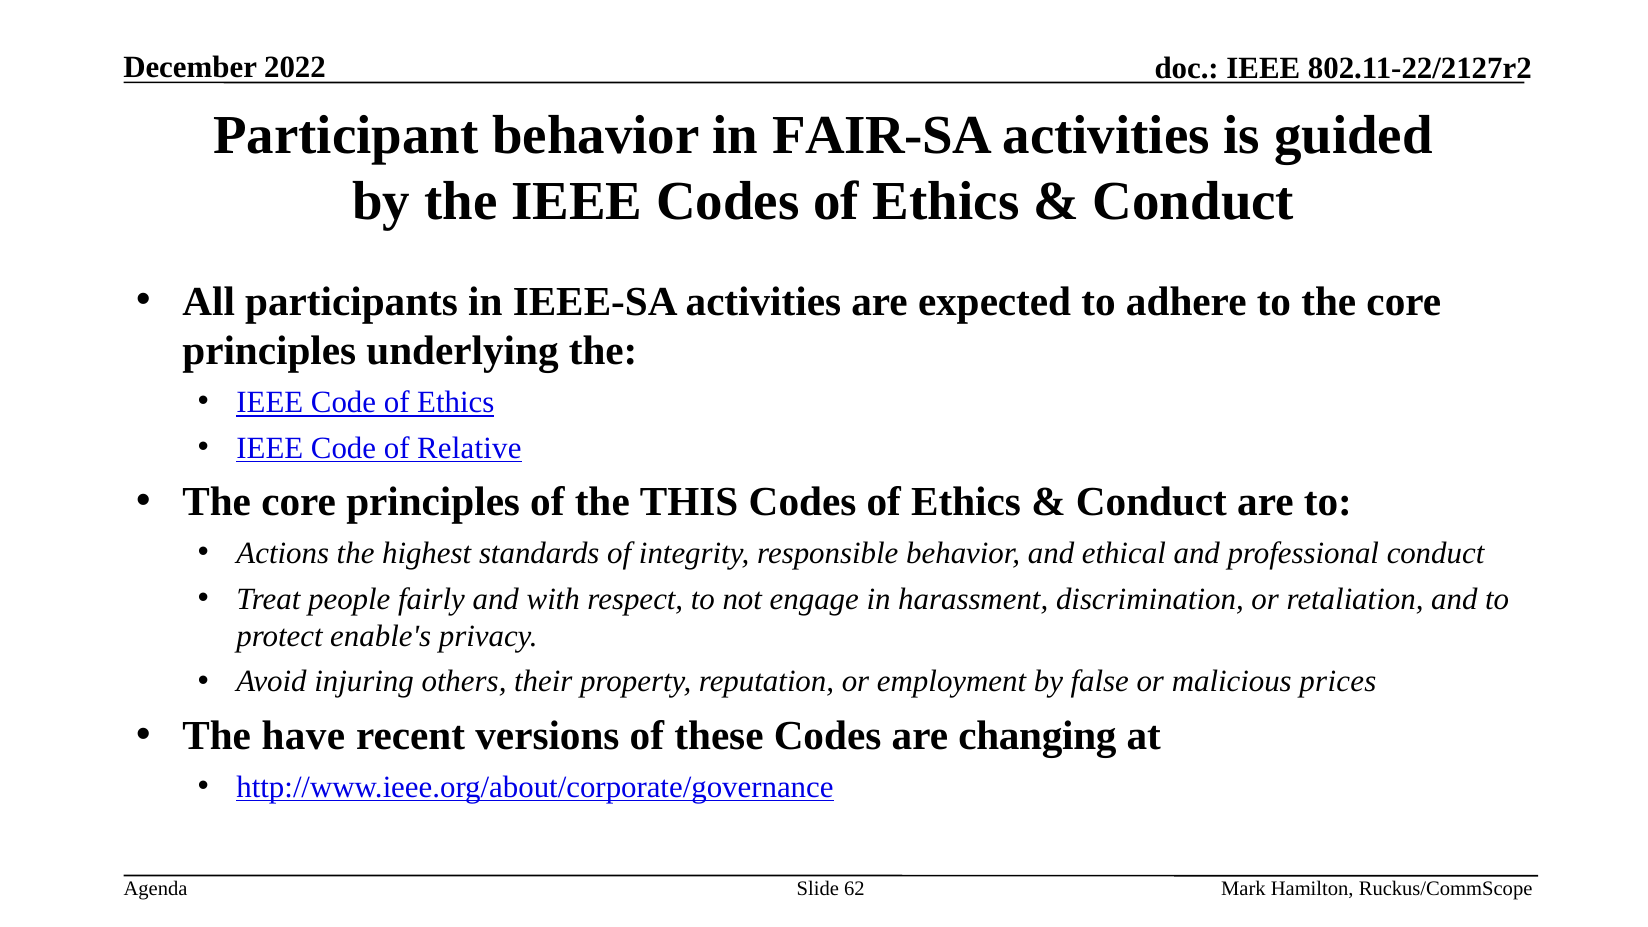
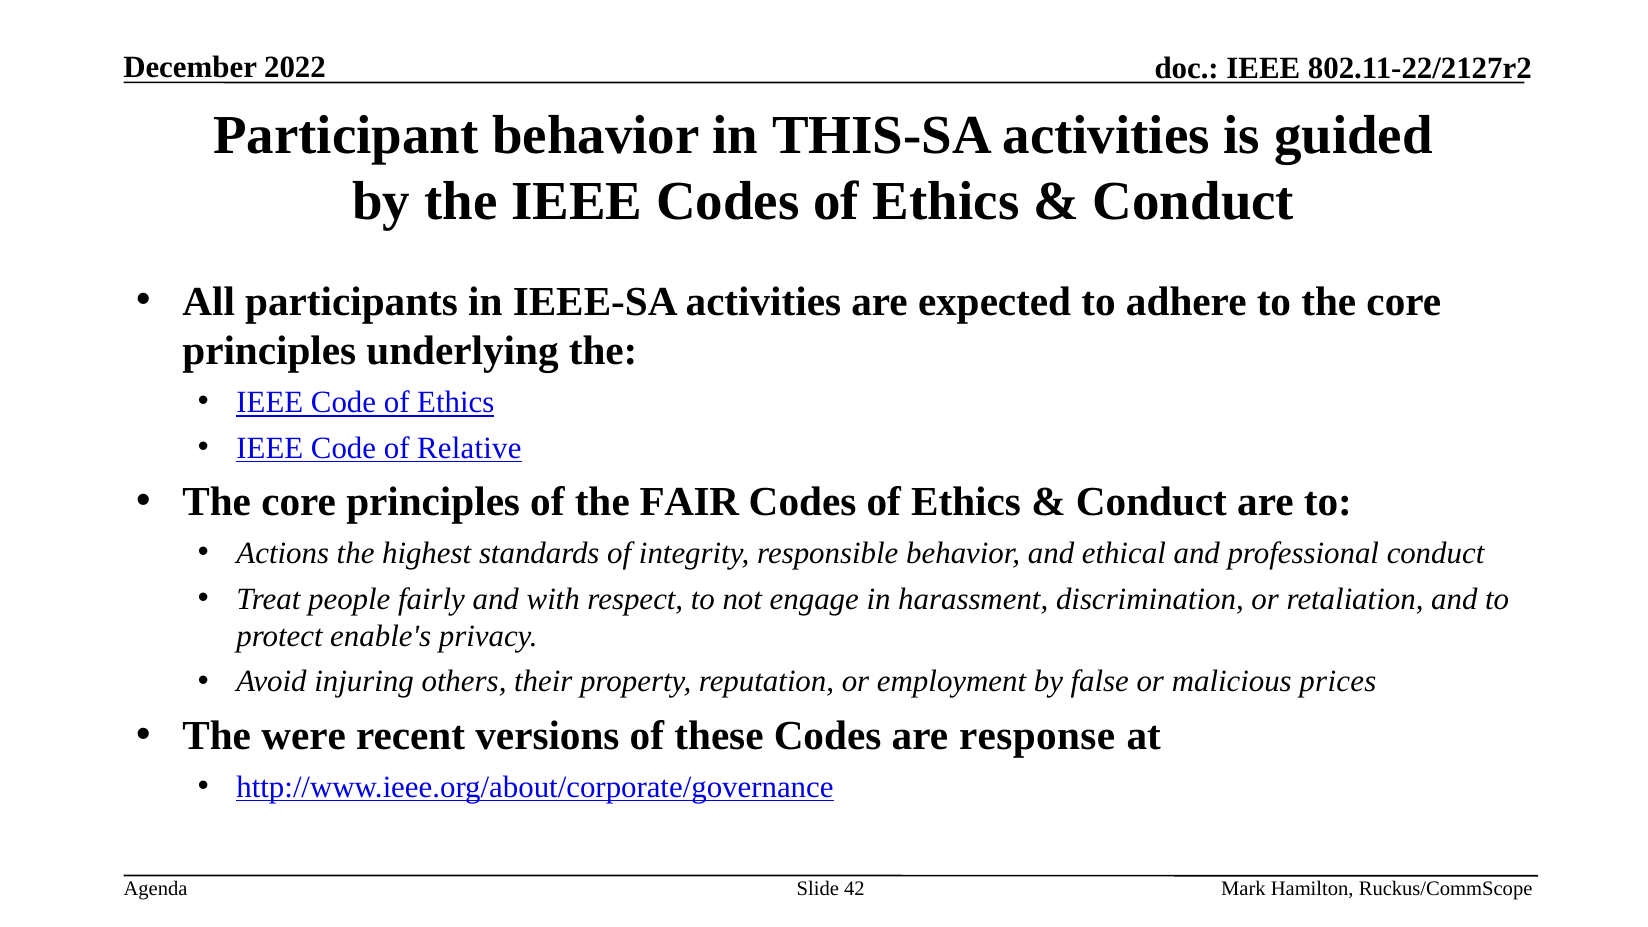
FAIR-SA: FAIR-SA -> THIS-SA (882, 136)
THIS: THIS -> FAIR (689, 502)
have: have -> were (304, 736)
changing: changing -> response (1037, 736)
62: 62 -> 42 (854, 889)
